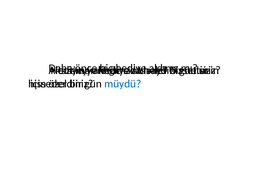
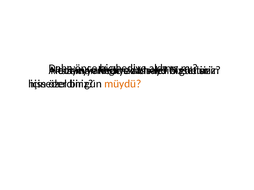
müydü colour: blue -> orange (123, 84)
